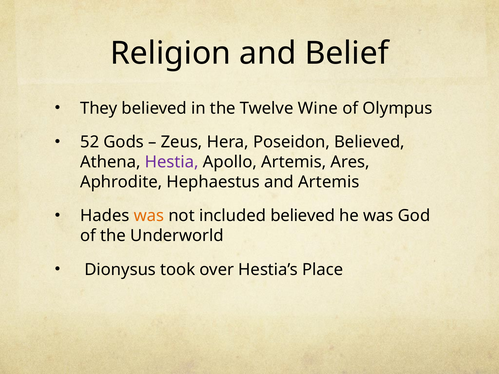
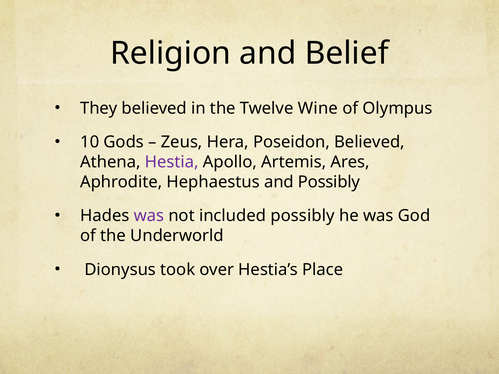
52: 52 -> 10 (90, 142)
and Artemis: Artemis -> Possibly (329, 182)
was colour: orange -> purple (149, 216)
included believed: believed -> possibly (303, 216)
